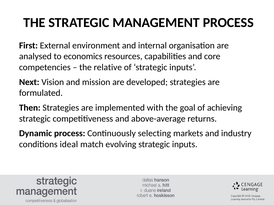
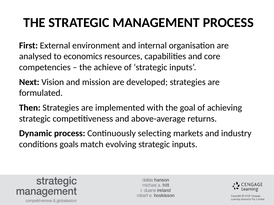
relative: relative -> achieve (108, 67)
ideal: ideal -> goals (69, 145)
